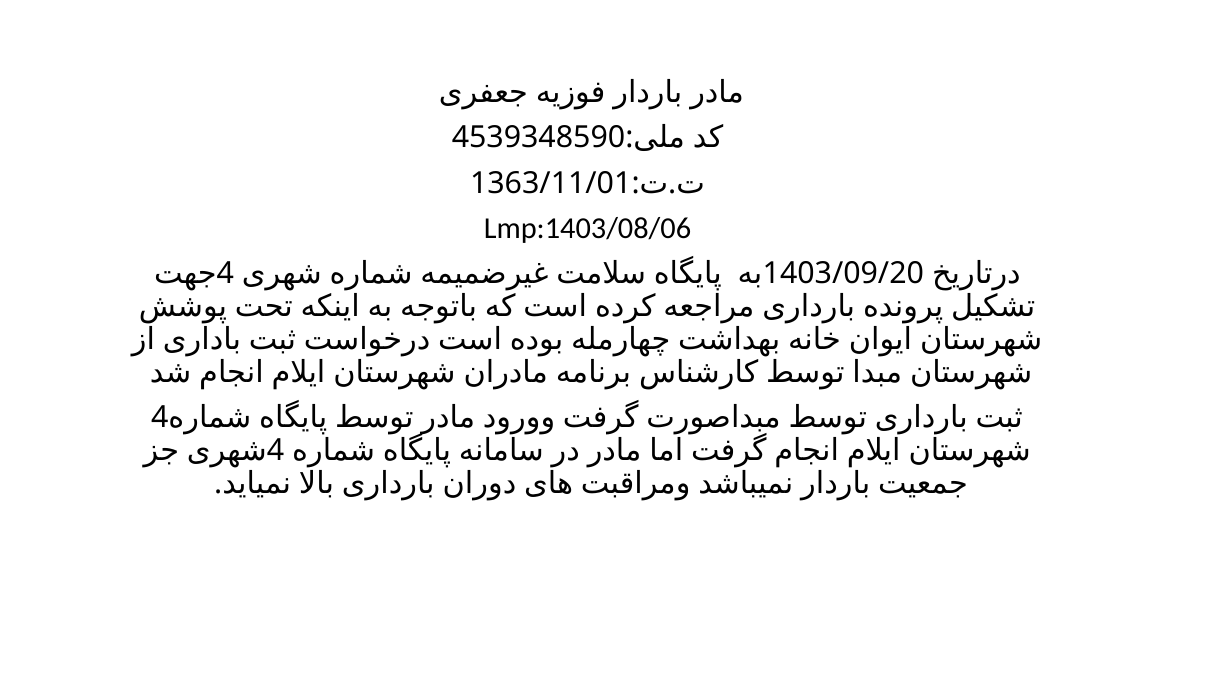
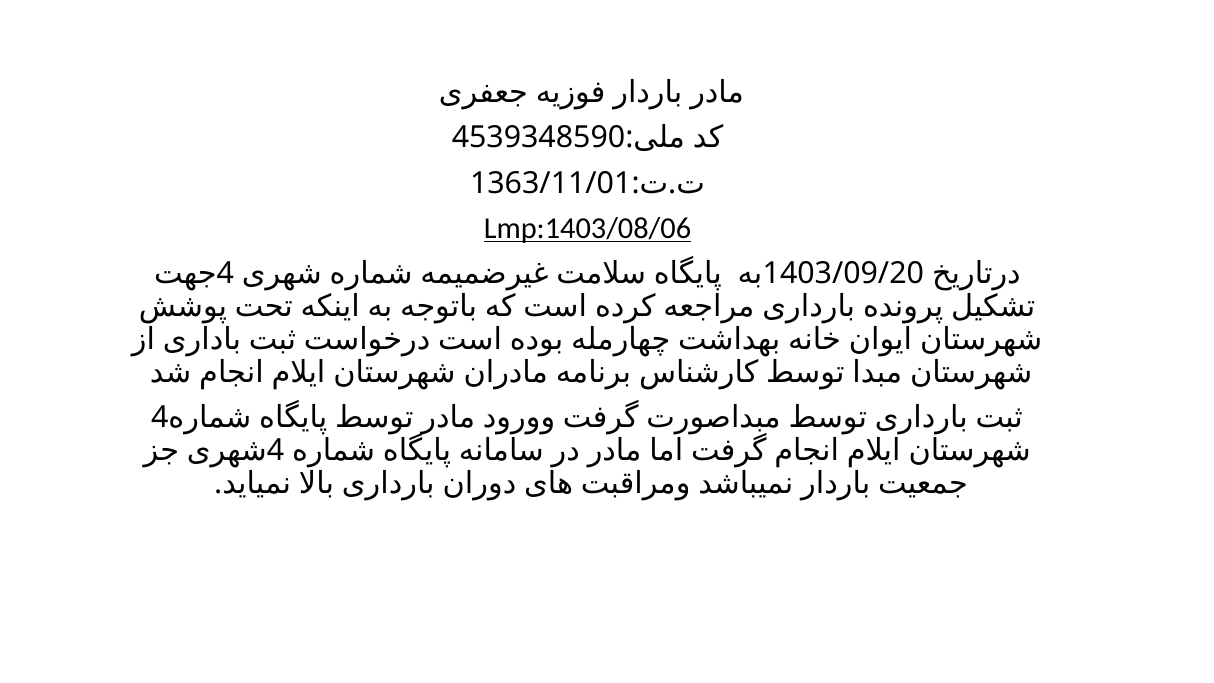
Lmp:1403/08/06 underline: none -> present (587, 228)
